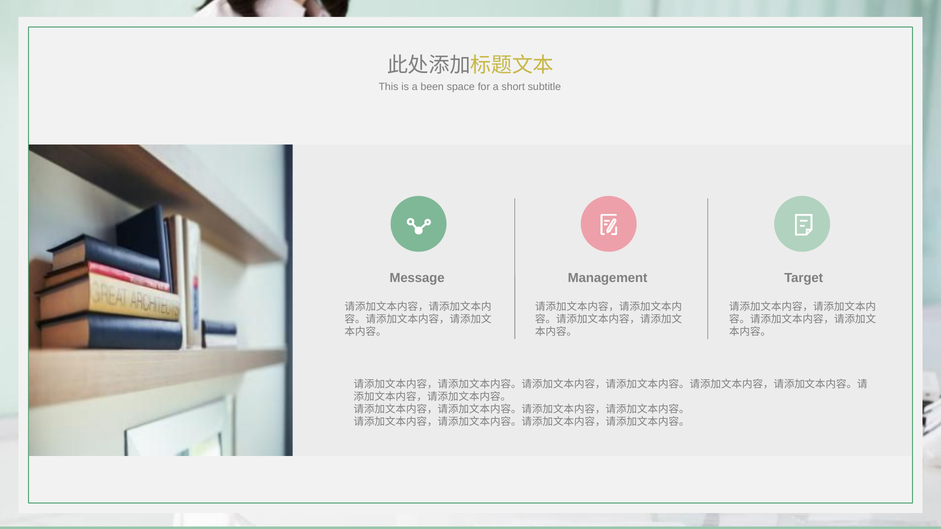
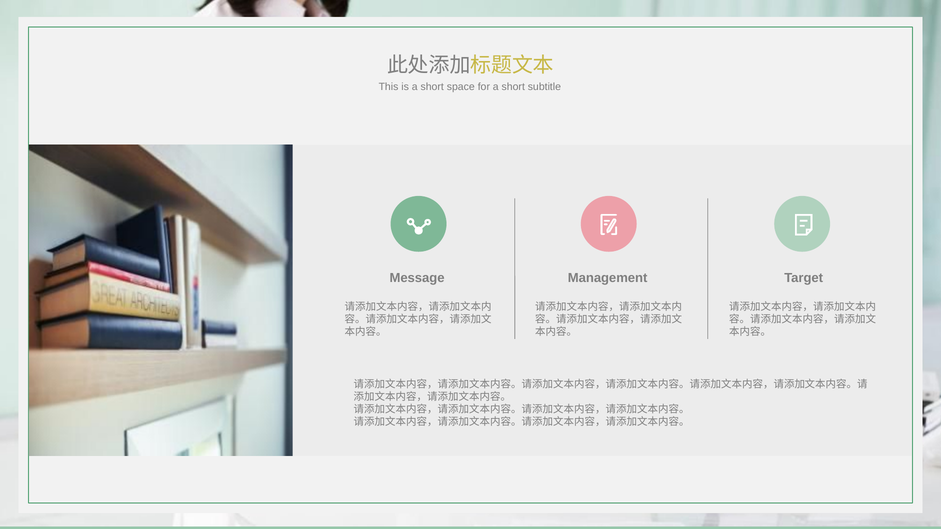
is a been: been -> short (432, 87)
